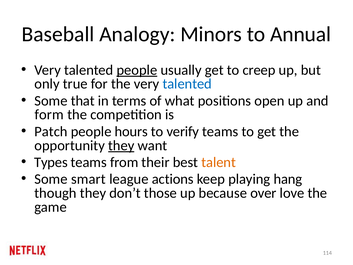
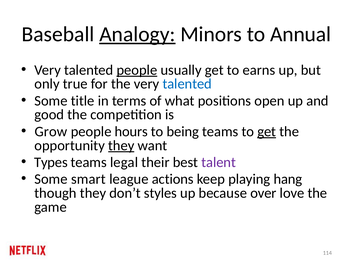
Analogy underline: none -> present (137, 34)
creep: creep -> earns (259, 70)
that: that -> title (83, 101)
form: form -> good (49, 115)
Patch: Patch -> Grow (51, 131)
verify: verify -> being (183, 131)
get underline: none -> present (267, 131)
from: from -> legal (124, 162)
talent colour: orange -> purple (219, 162)
those: those -> styles (160, 193)
